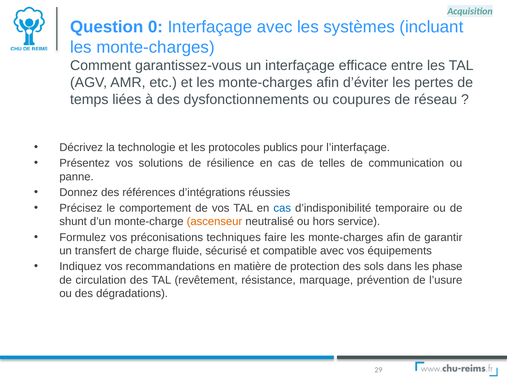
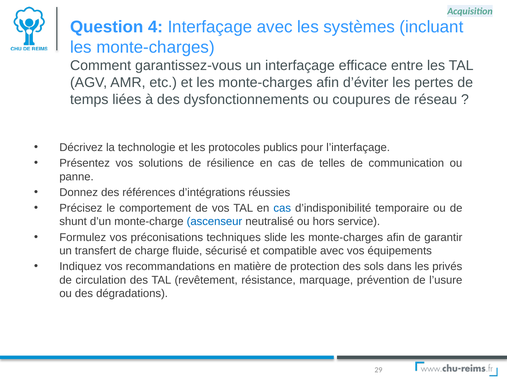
0: 0 -> 4 (155, 27)
ascenseur colour: orange -> blue (214, 222)
faire: faire -> slide (276, 237)
phase: phase -> privés (447, 267)
